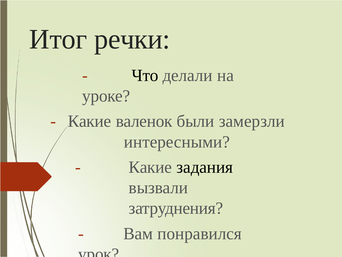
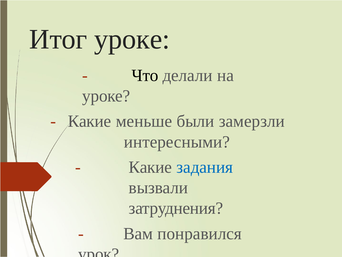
Итог речки: речки -> уроке (132, 39)
валенок: валенок -> меньше (144, 121)
задания colour: black -> blue (205, 167)
